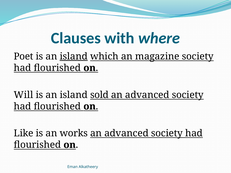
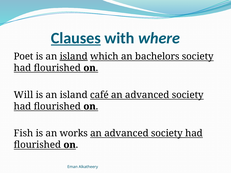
Clauses underline: none -> present (76, 38)
magazine: magazine -> bachelors (157, 56)
sold: sold -> café (99, 95)
Like: Like -> Fish (24, 133)
